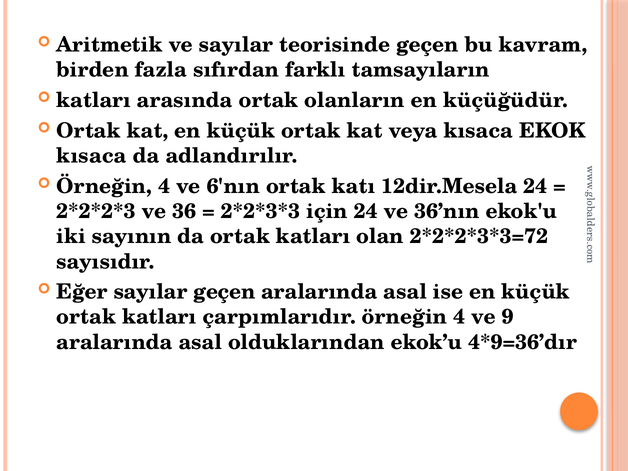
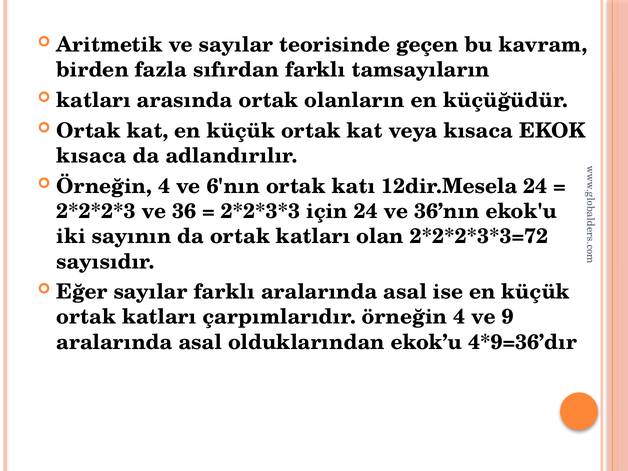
sayılar geçen: geçen -> farklı (224, 292)
